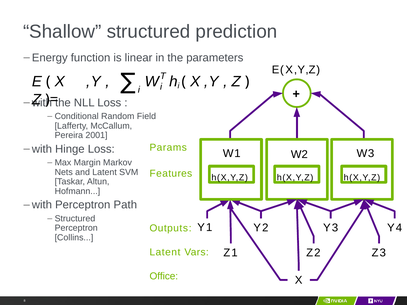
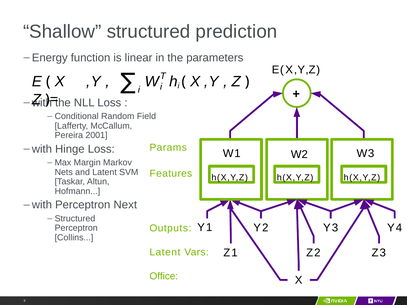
Path: Path -> Next (125, 205)
